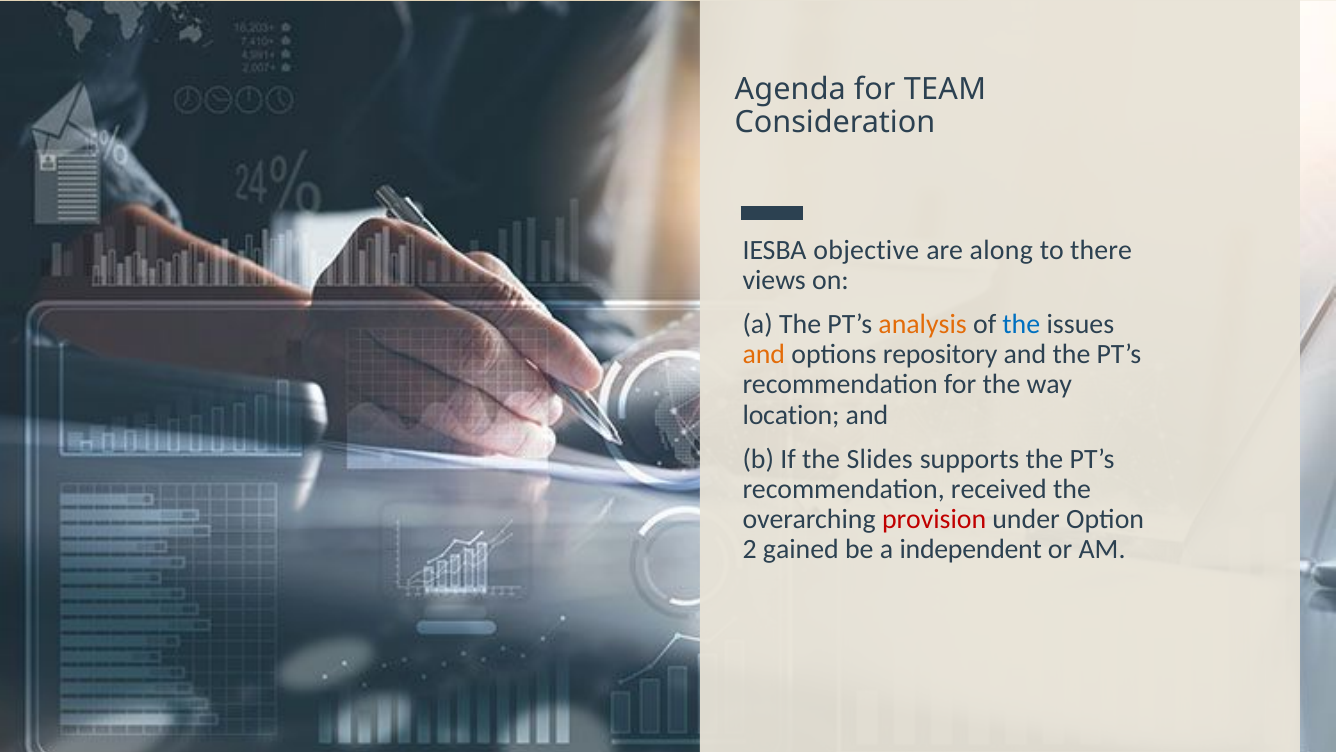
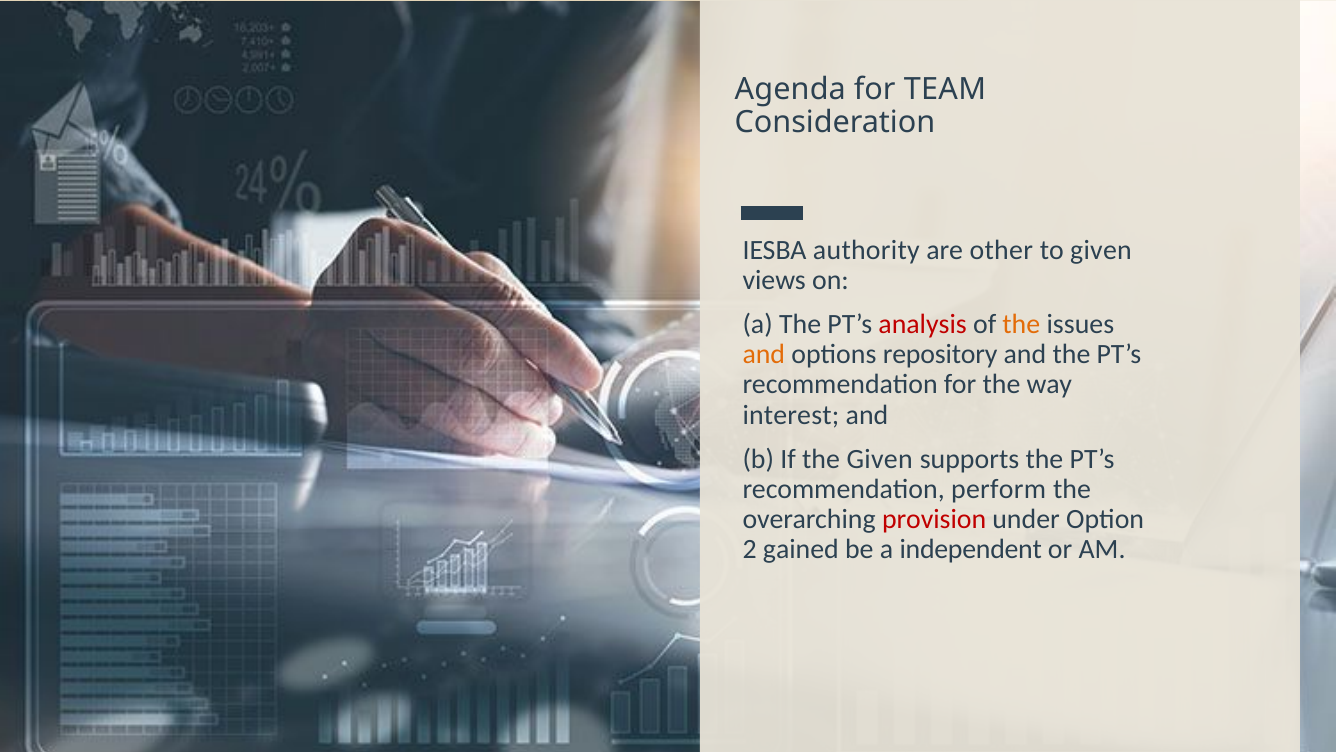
objective: objective -> authority (866, 250)
along: along -> other (1001, 250)
to there: there -> given (1101, 250)
analysis colour: orange -> red (923, 324)
the colour: blue -> orange (1021, 324)
location: location -> interest (791, 415)
the Slides: Slides -> Given (880, 459)
received: received -> perform (999, 489)
